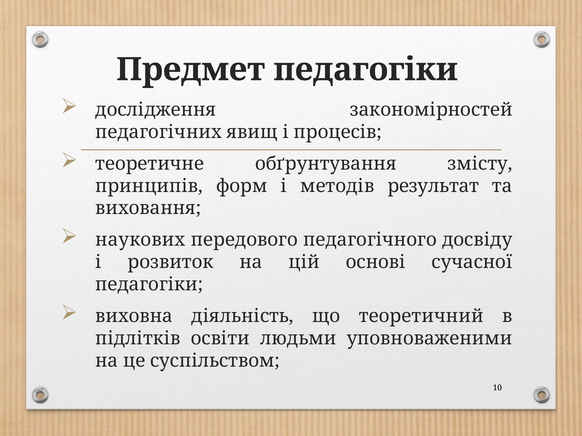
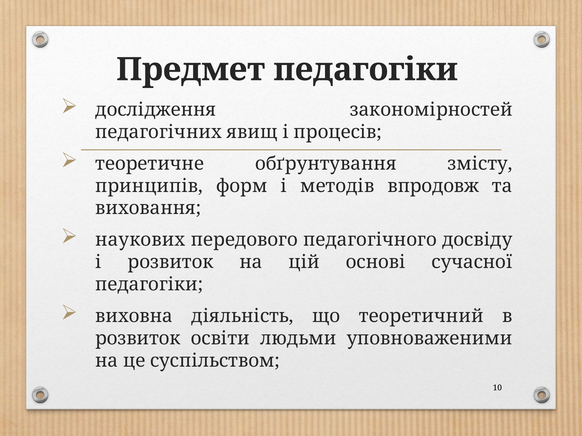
результат: результат -> впродовж (433, 186)
підлітків: підлітків -> розвиток (138, 339)
